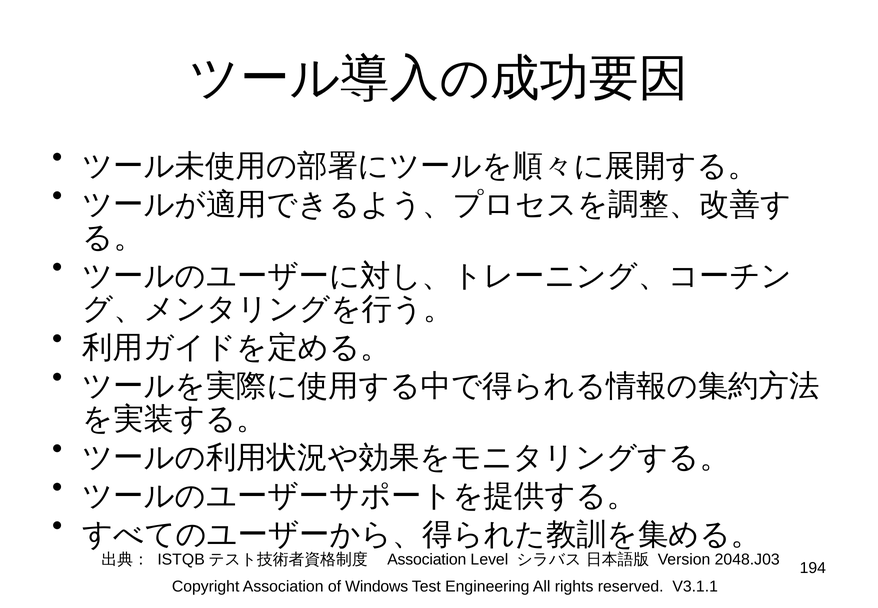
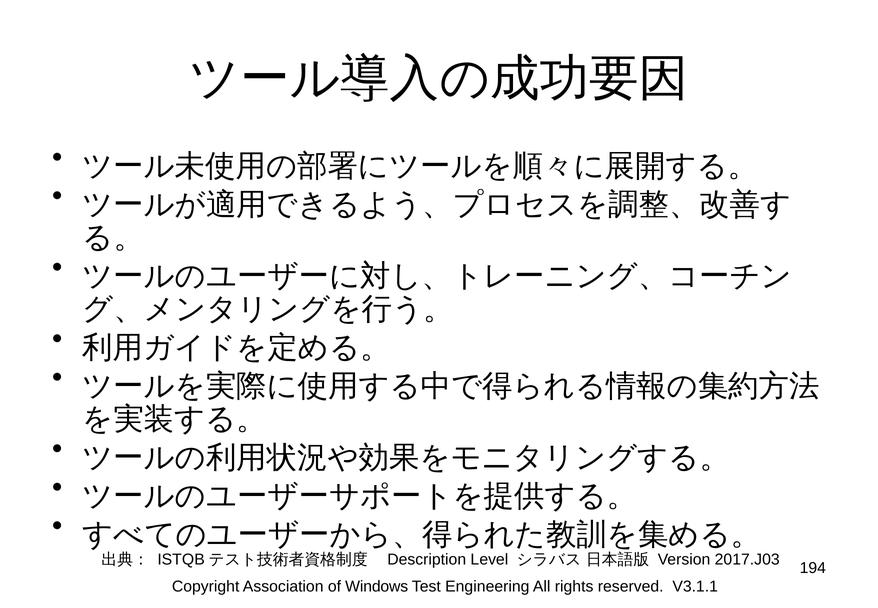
Association: Association -> Description (427, 559)
2048.J03: 2048.J03 -> 2017.J03 (747, 559)
